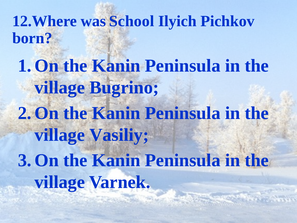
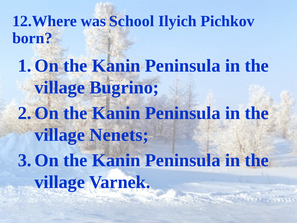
Vasiliy: Vasiliy -> Nenets (119, 135)
